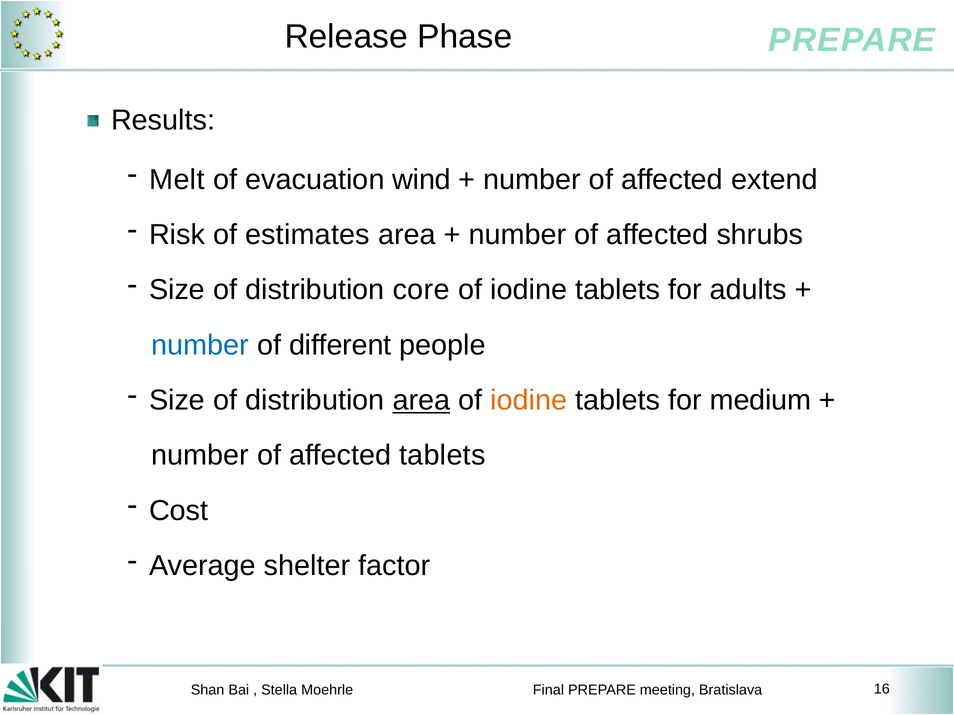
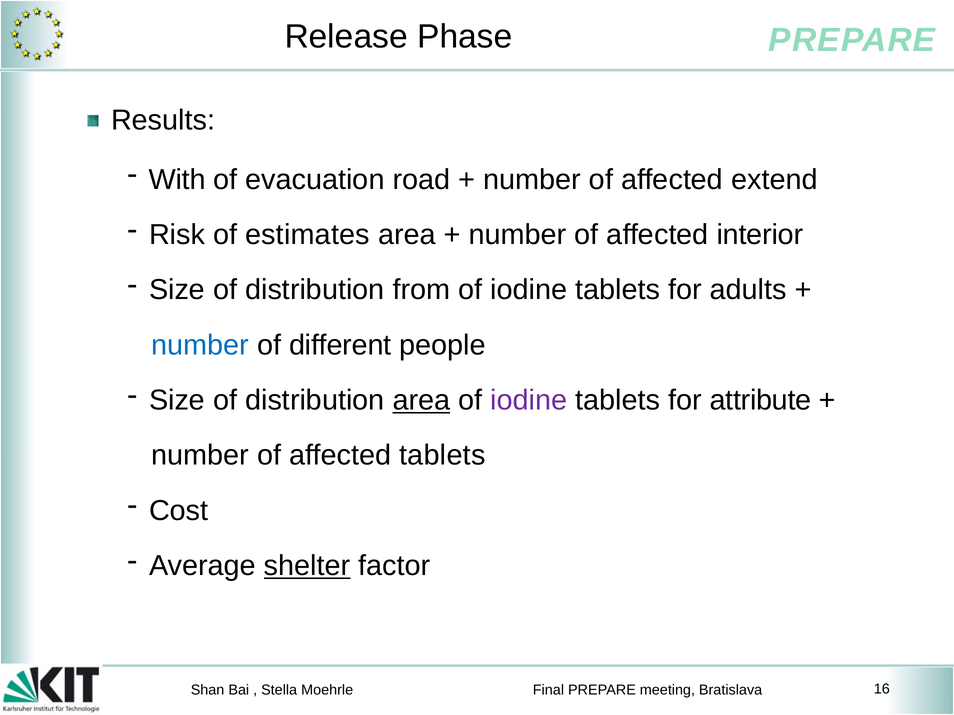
Melt: Melt -> With (177, 180)
wind: wind -> road (421, 180)
shrubs: shrubs -> interior (760, 235)
core: core -> from (421, 290)
iodine colour: orange -> purple (529, 400)
medium: medium -> attribute (760, 400)
shelter underline: none -> present (307, 566)
